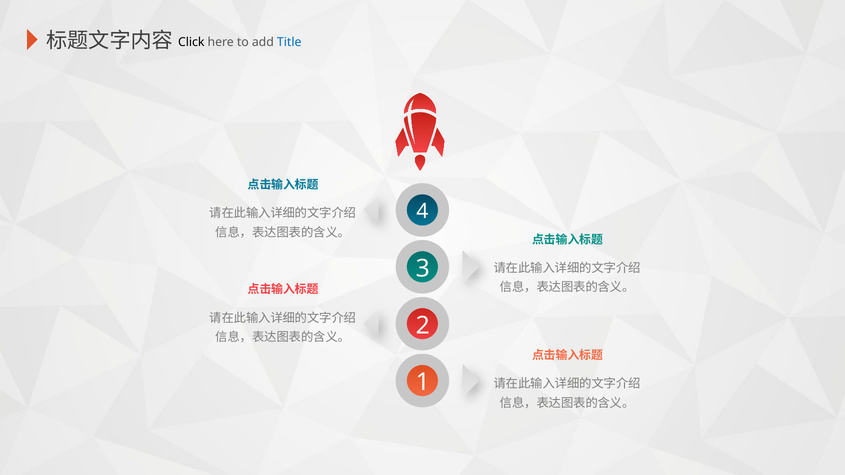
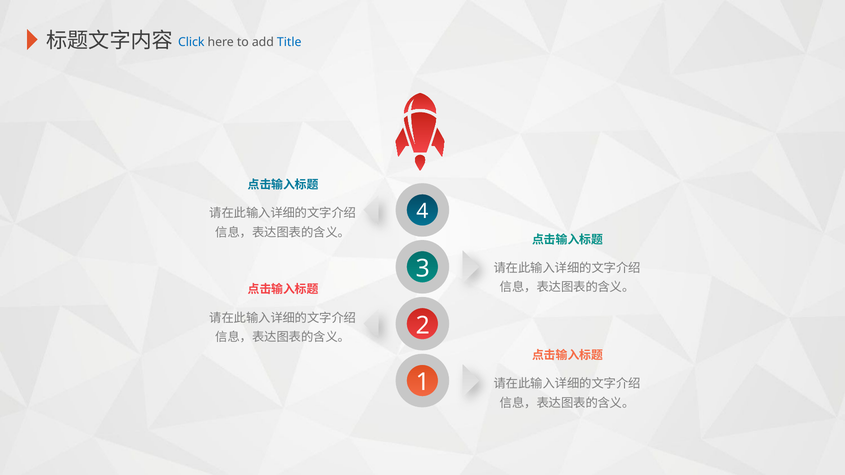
Click colour: black -> blue (191, 42)
